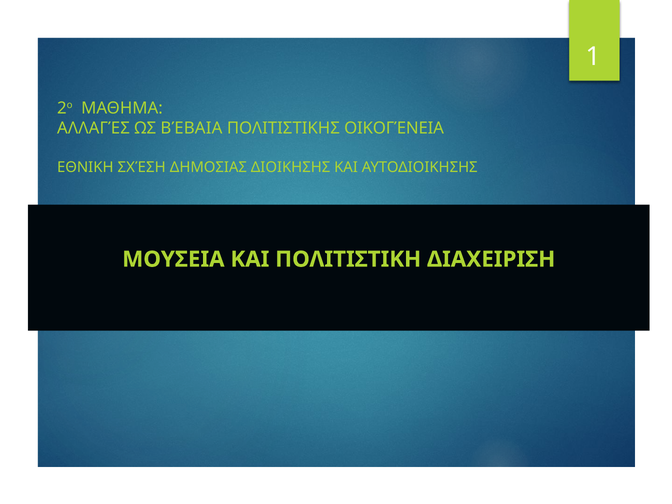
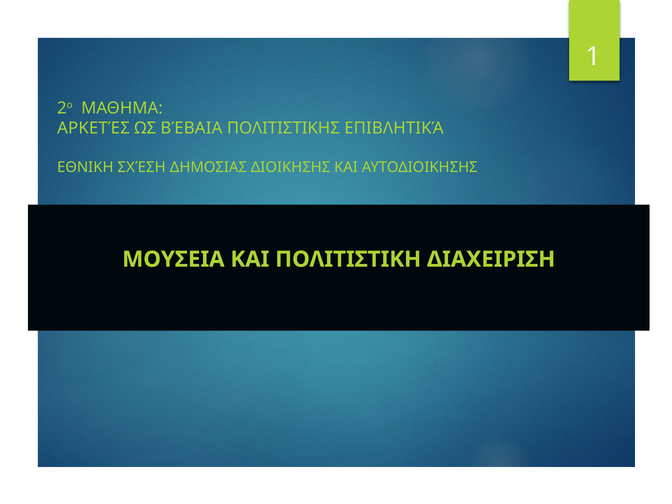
ΑΛΛΑΓΈΣ: ΑΛΛΑΓΈΣ -> ΑΡΚΕΤΈΣ (94, 128)
ΟΙΚΟΓΈΝΕΙΑ: ΟΙΚΟΓΈΝΕΙΑ -> ΕΠΙΒΛΗΤΙΚΆ (394, 128)
